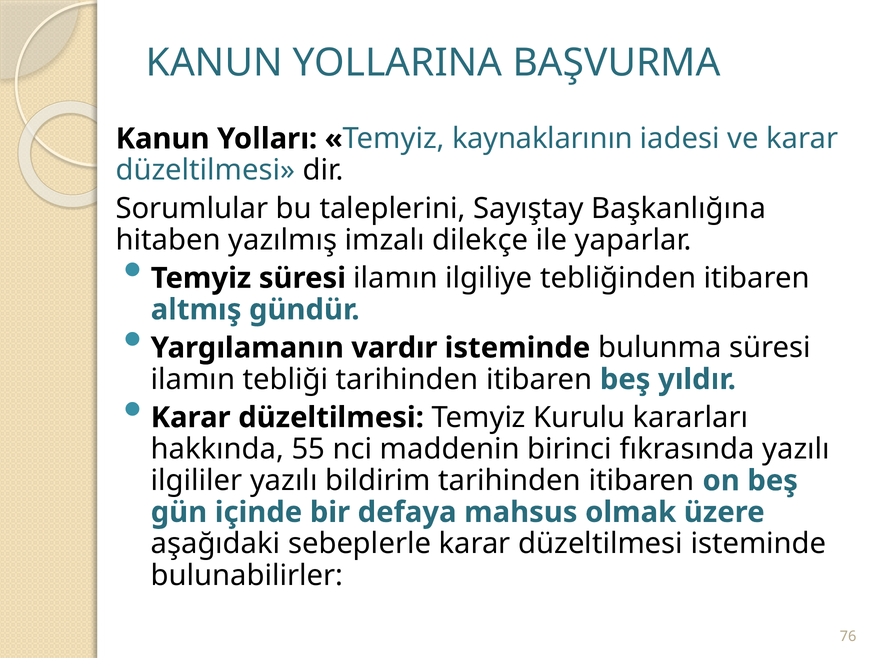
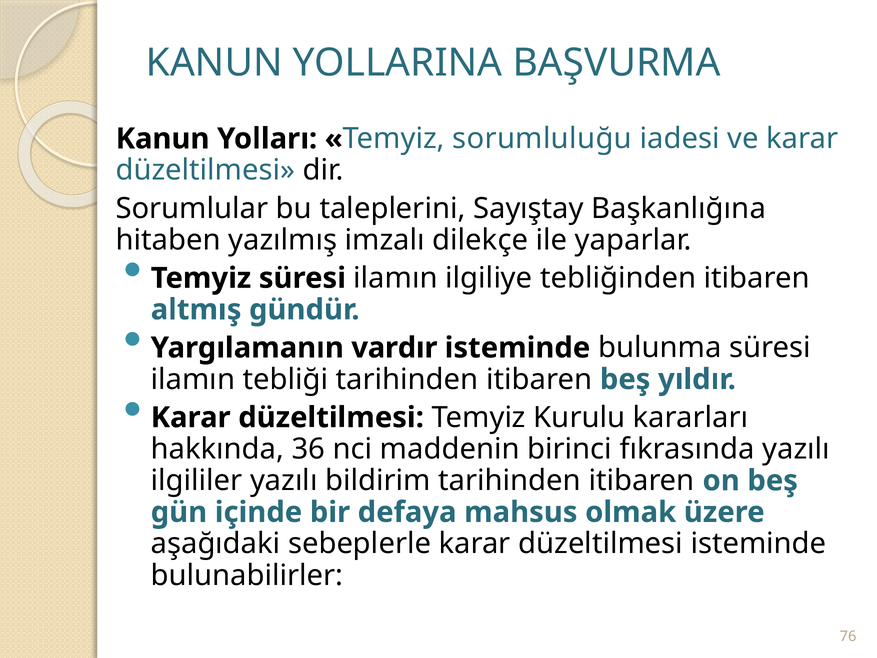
kaynaklarının: kaynaklarının -> sorumluluğu (542, 139)
55: 55 -> 36 (308, 449)
